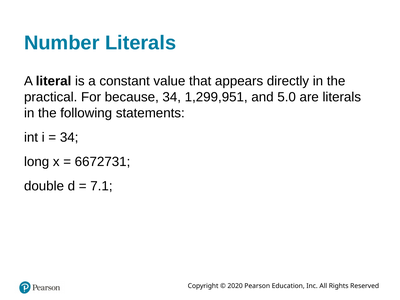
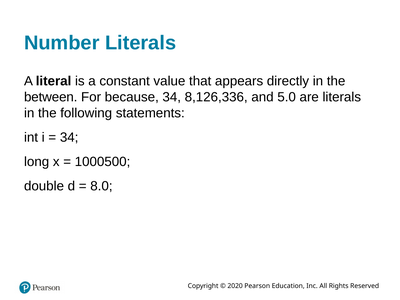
practical: practical -> between (51, 97)
1,299,951: 1,299,951 -> 8,126,336 (216, 97)
6672731: 6672731 -> 1000500 (103, 162)
7.1: 7.1 -> 8.0 (101, 186)
